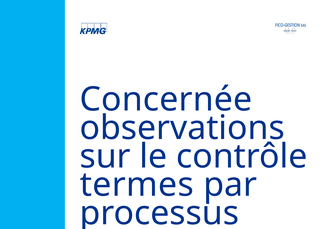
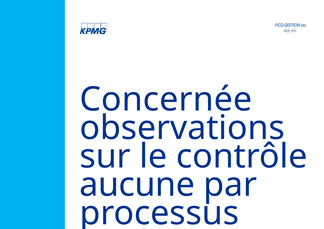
termes: termes -> aucune (137, 185)
